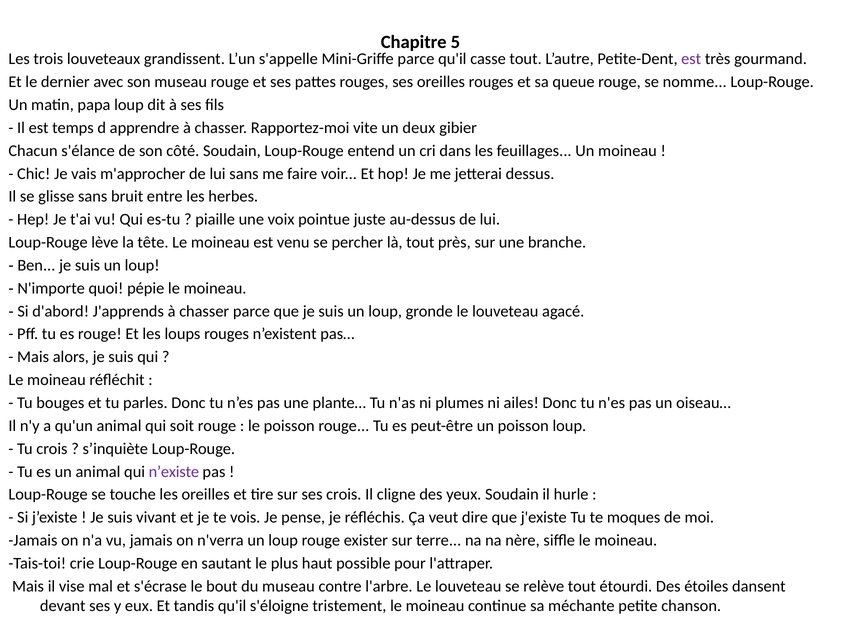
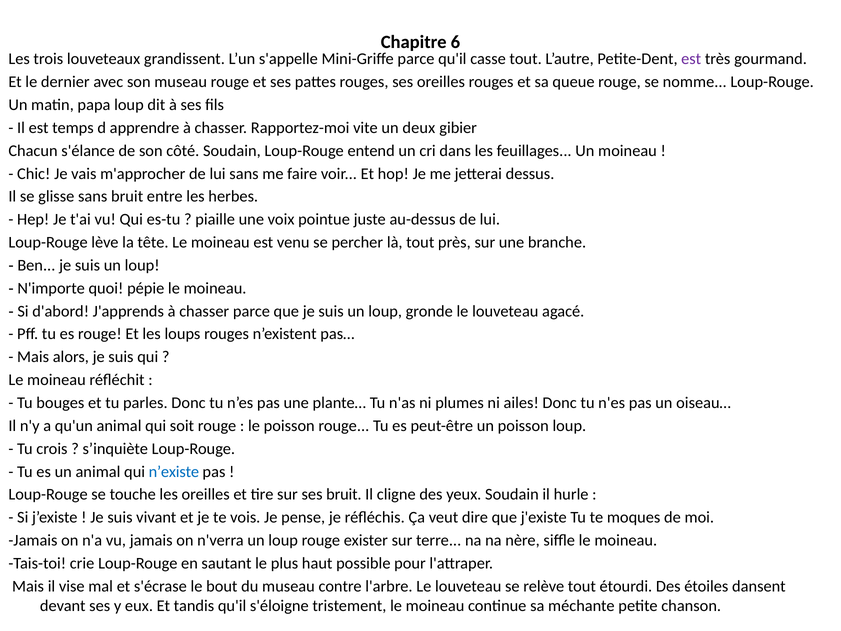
5: 5 -> 6 (455, 42)
n’existe colour: purple -> blue (174, 471)
ses crois: crois -> bruit (344, 494)
